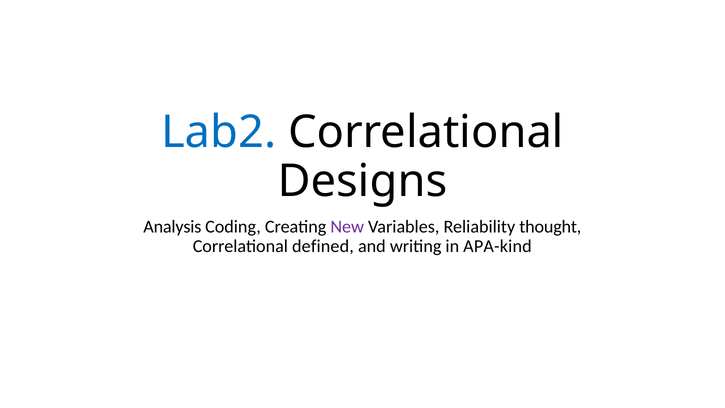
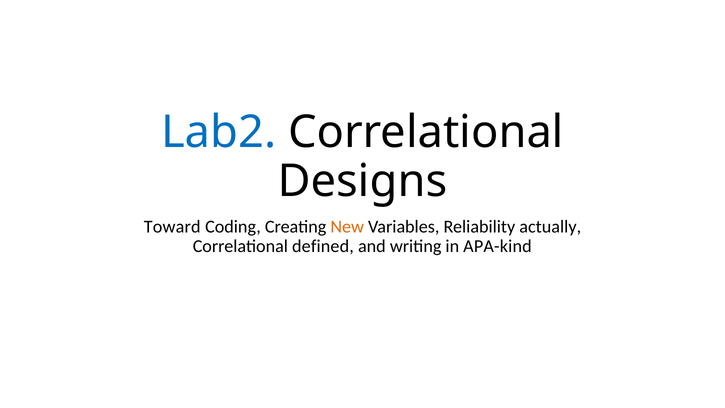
Analysis: Analysis -> Toward (172, 227)
New colour: purple -> orange (347, 227)
thought: thought -> actually (550, 227)
